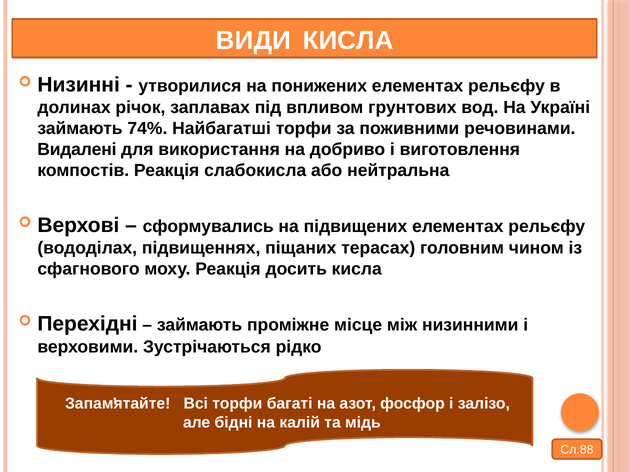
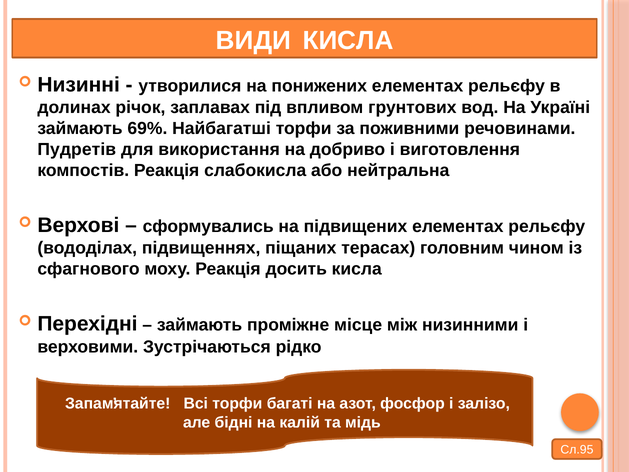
74%: 74% -> 69% (147, 128)
Видалені: Видалені -> Пудретів (77, 149)
Сл.88: Сл.88 -> Сл.95 (577, 450)
